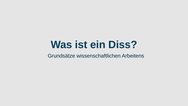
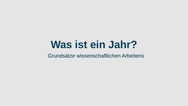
Diss: Diss -> Jahr (123, 45)
